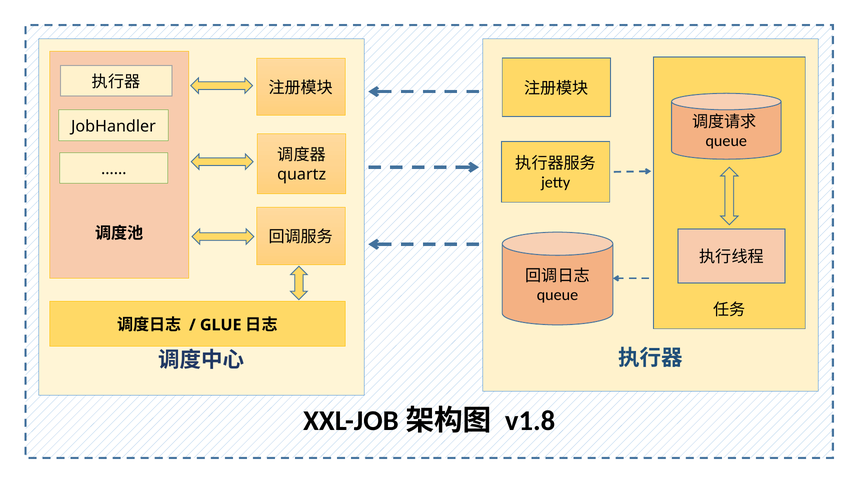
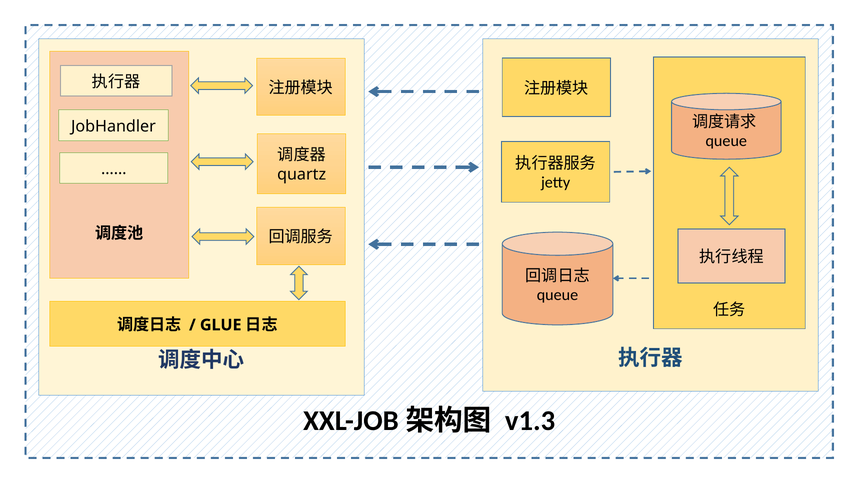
v1.8: v1.8 -> v1.3 (530, 421)
